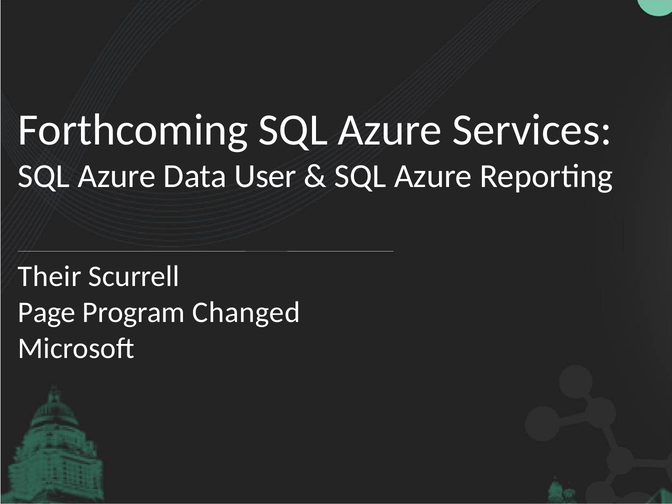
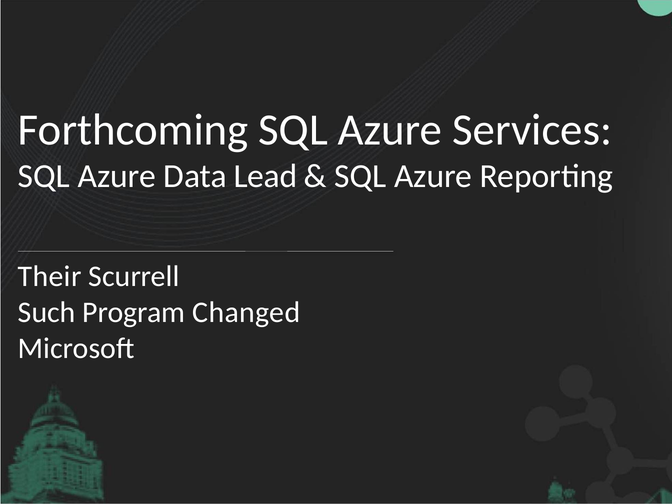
User: User -> Lead (265, 176)
Page: Page -> Such (47, 312)
